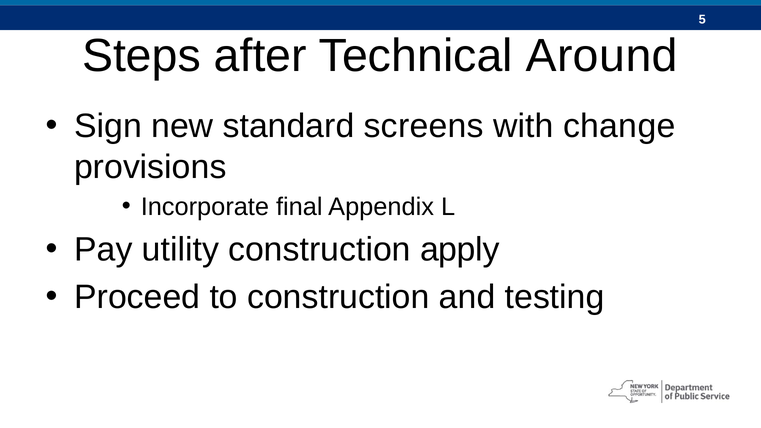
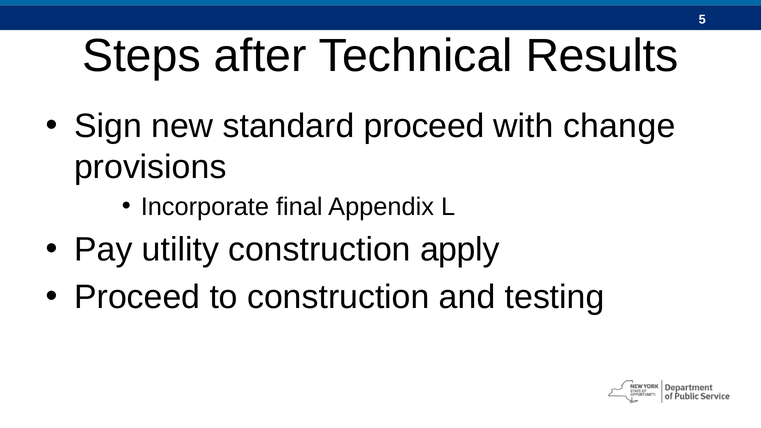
Around: Around -> Results (602, 56)
standard screens: screens -> proceed (424, 126)
